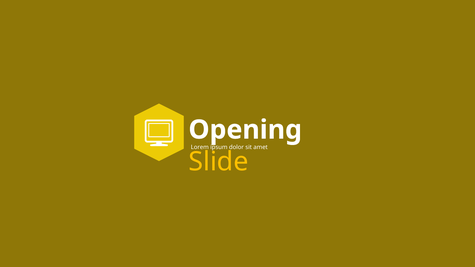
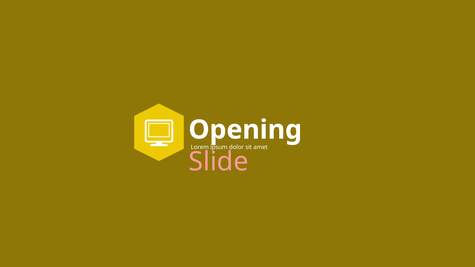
Slide colour: yellow -> pink (218, 162)
